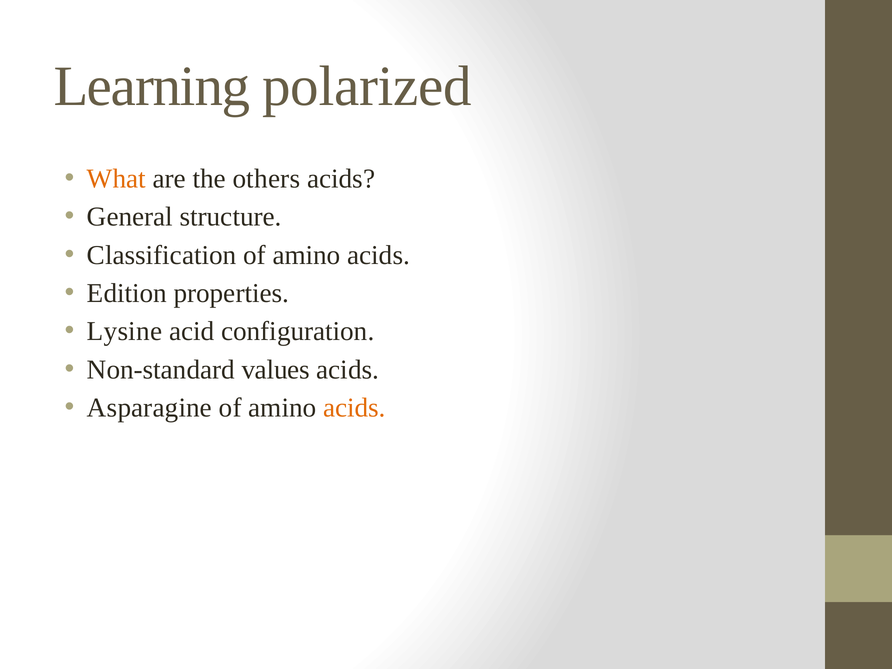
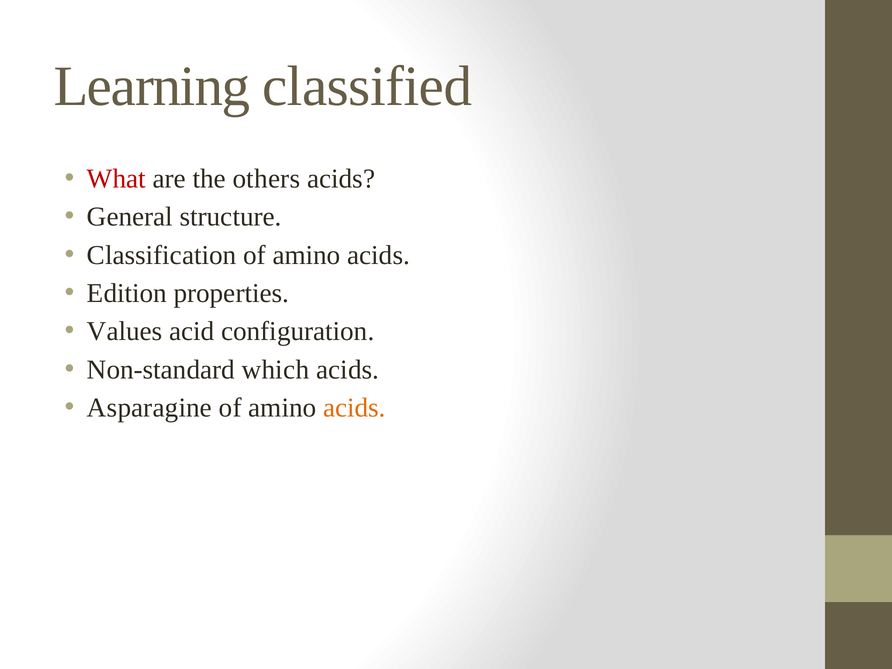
polarized: polarized -> classified (367, 87)
What colour: orange -> red (116, 179)
Lysine: Lysine -> Values (125, 331)
values: values -> which (275, 370)
